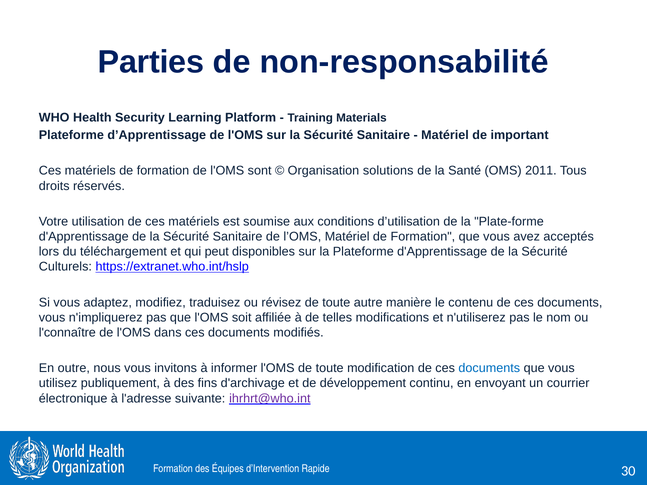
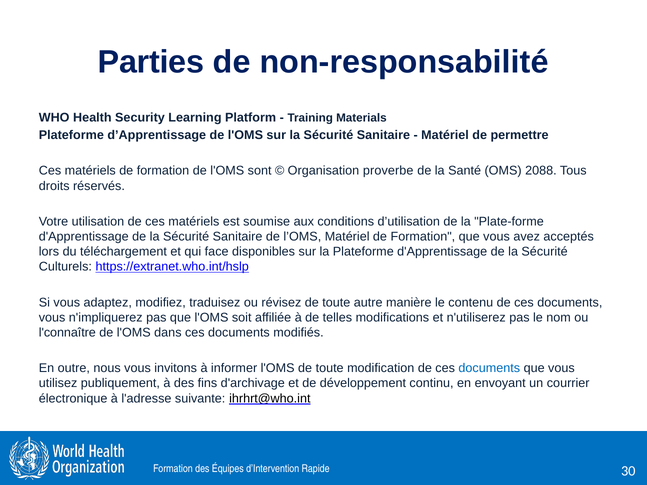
important: important -> permettre (520, 135)
solutions: solutions -> proverbe (388, 171)
2011: 2011 -> 2088 (541, 171)
peut: peut -> face (217, 252)
ihrhrt@who.int colour: purple -> black (270, 399)
